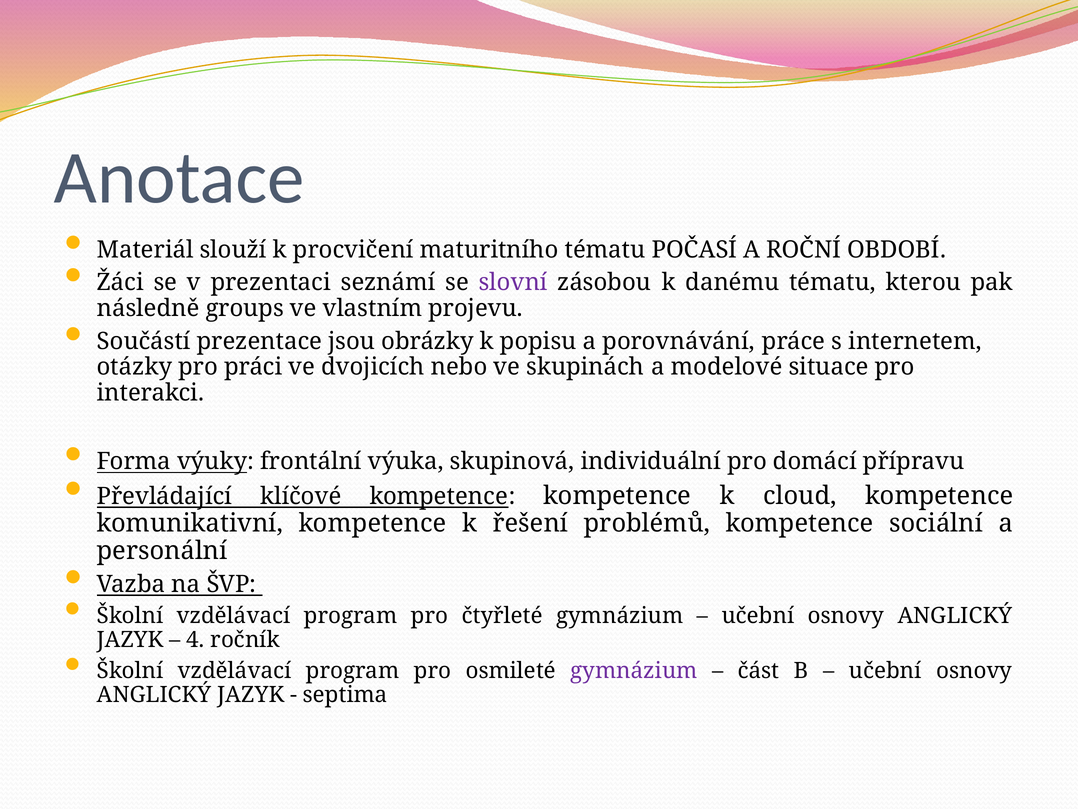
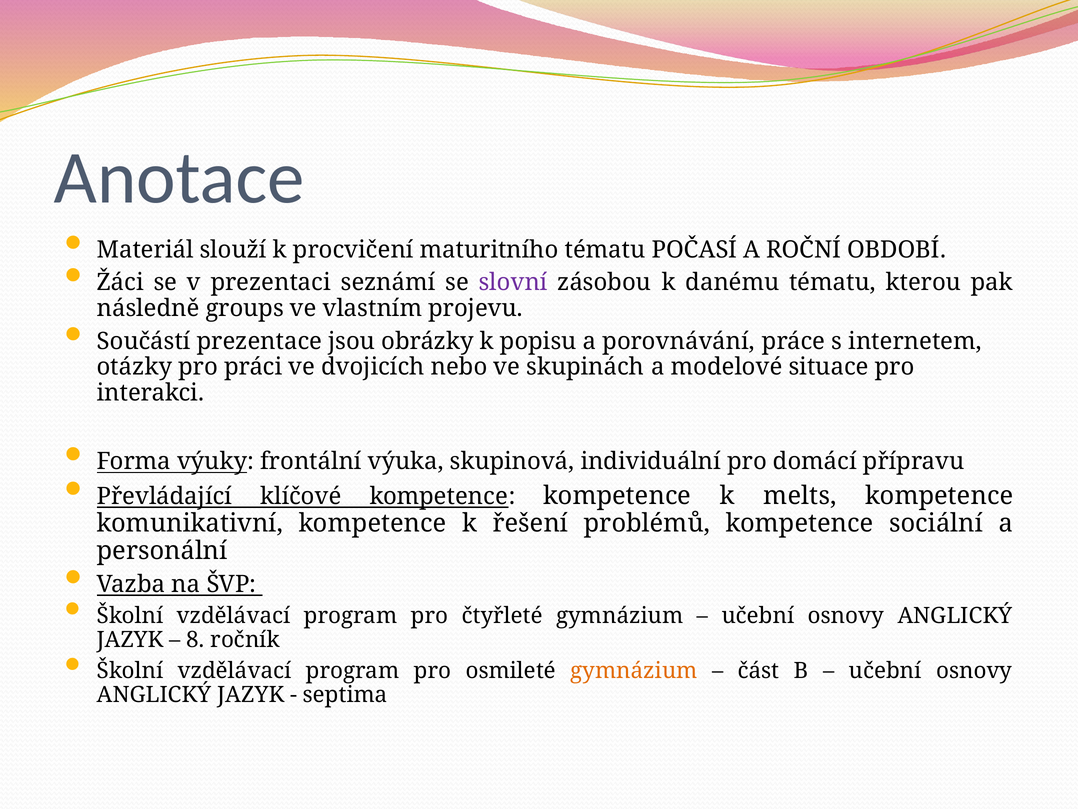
cloud: cloud -> melts (800, 496)
4: 4 -> 8 (195, 640)
gymnázium colour: purple -> orange (634, 670)
